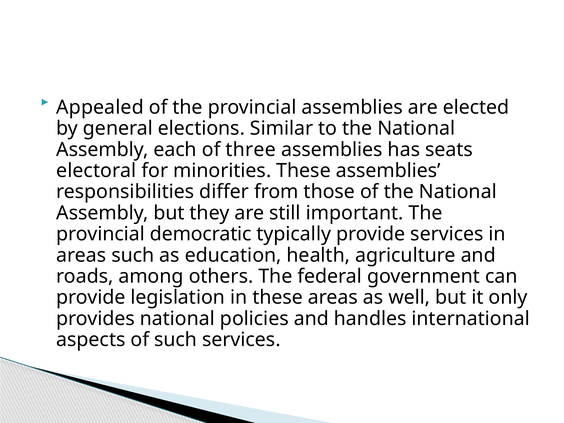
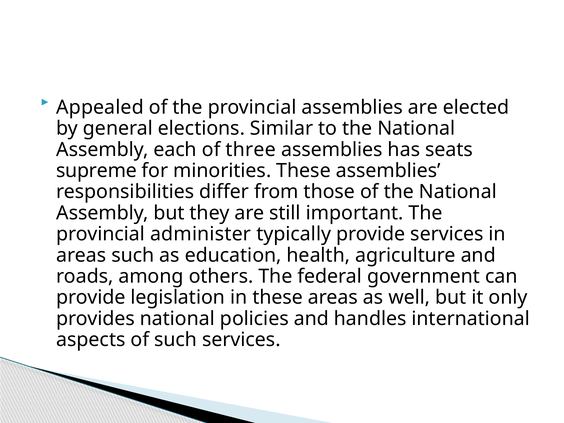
electoral: electoral -> supreme (96, 171)
democratic: democratic -> administer (201, 234)
